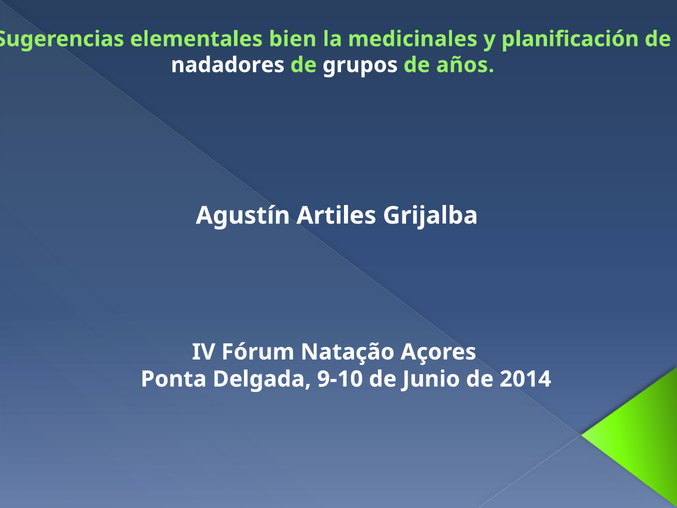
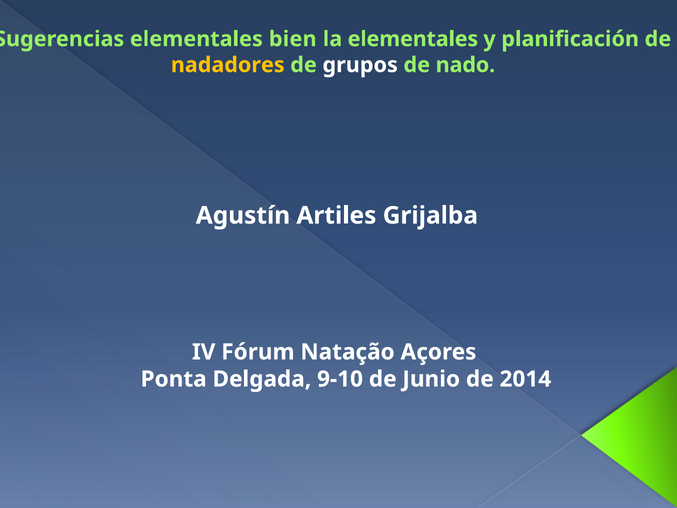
la medicinales: medicinales -> elementales (413, 39)
nadadores colour: white -> yellow (228, 65)
años: años -> nado (465, 65)
